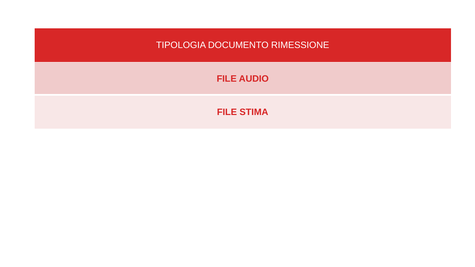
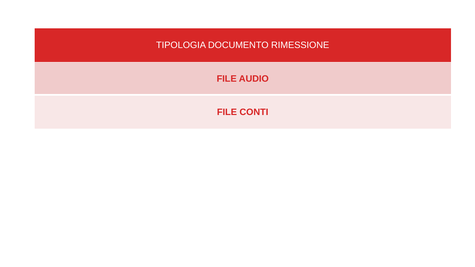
STIMA: STIMA -> CONTI (254, 112)
